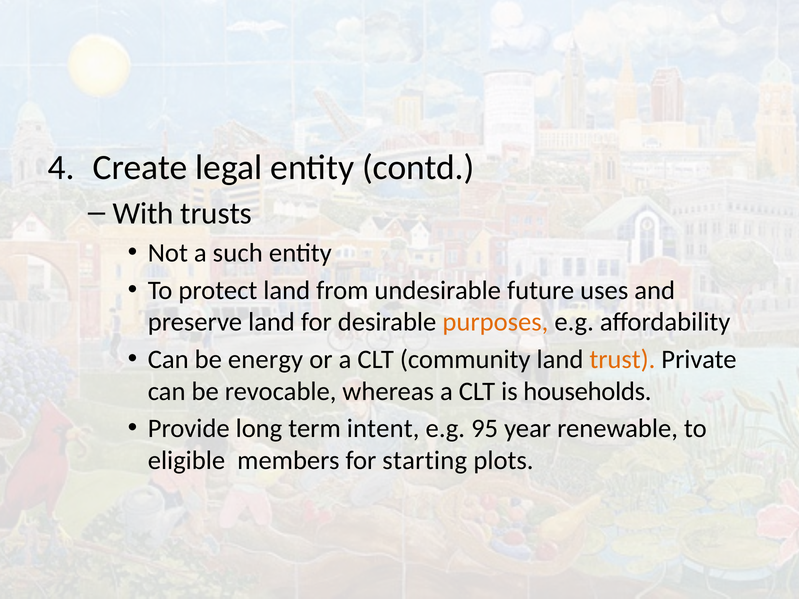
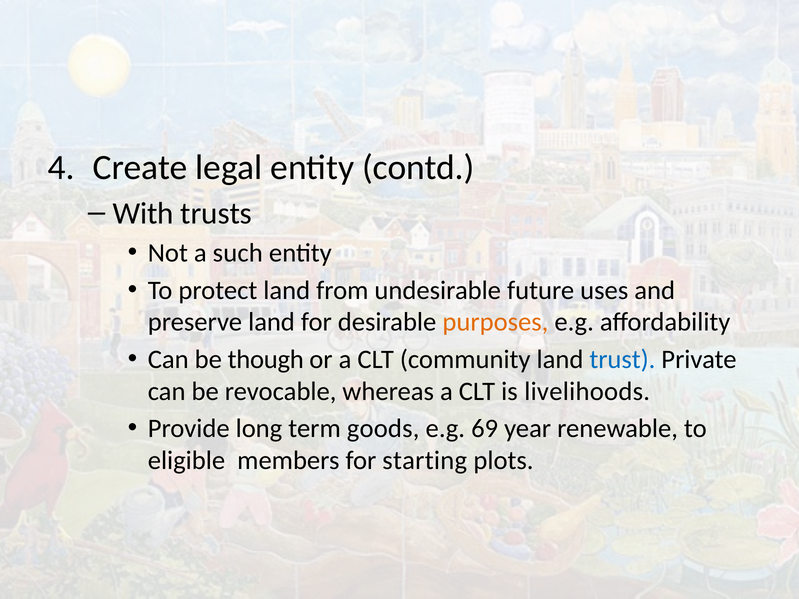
energy: energy -> though (266, 360)
trust colour: orange -> blue (622, 360)
households: households -> livelihoods (587, 392)
intent: intent -> goods (383, 429)
95: 95 -> 69 (485, 429)
